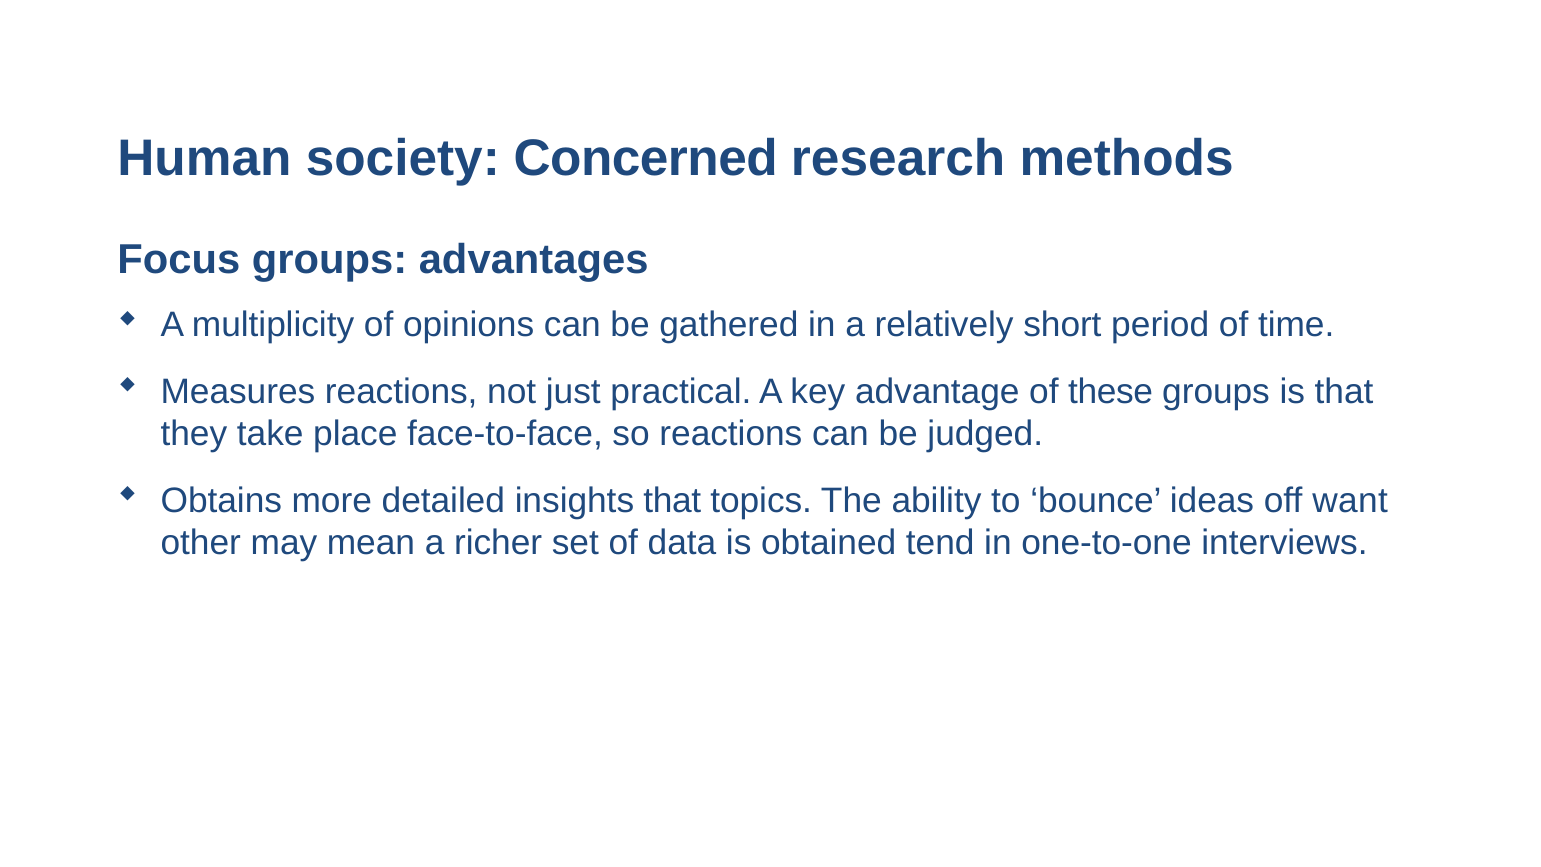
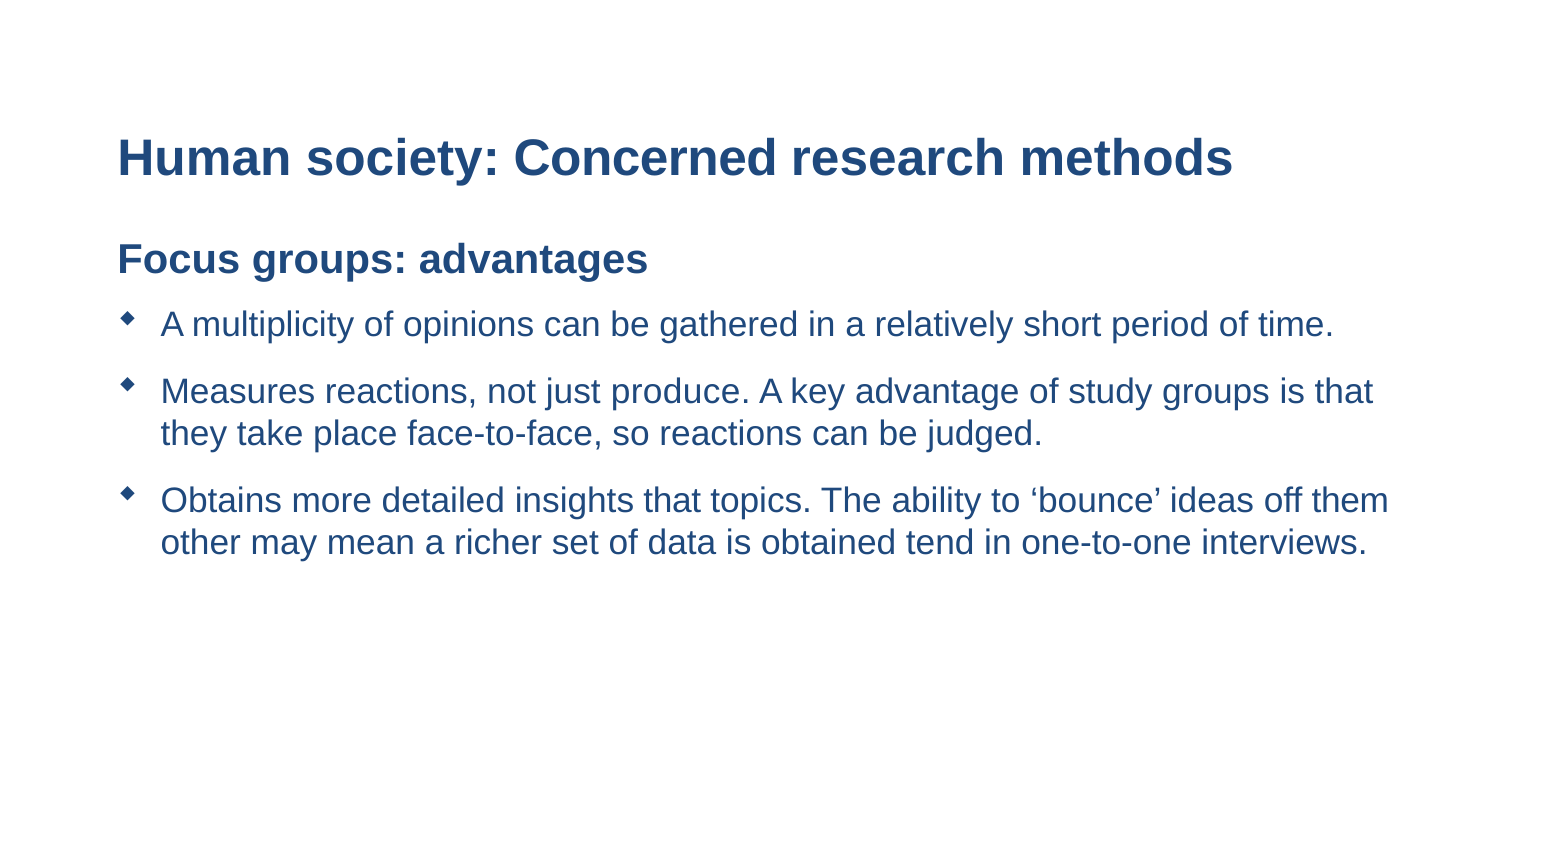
practical: practical -> produce (681, 392)
these: these -> study (1110, 392)
want: want -> them (1350, 500)
